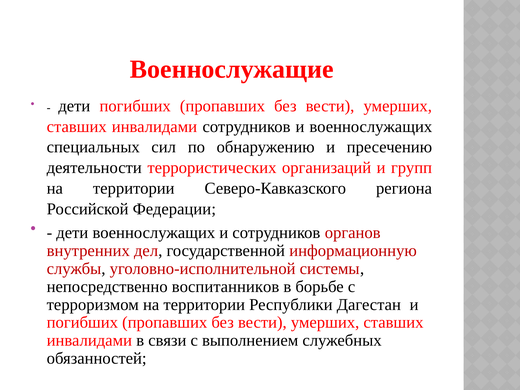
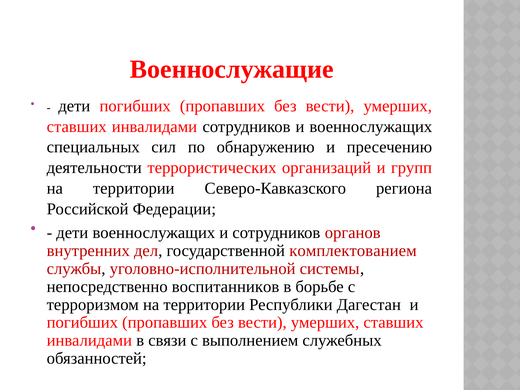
информационную: информационную -> комплектованием (353, 251)
